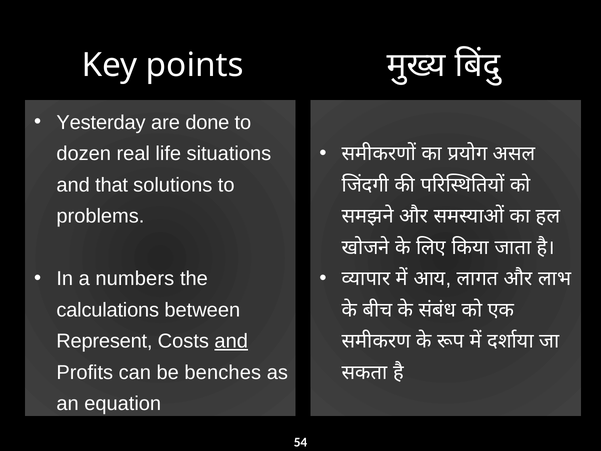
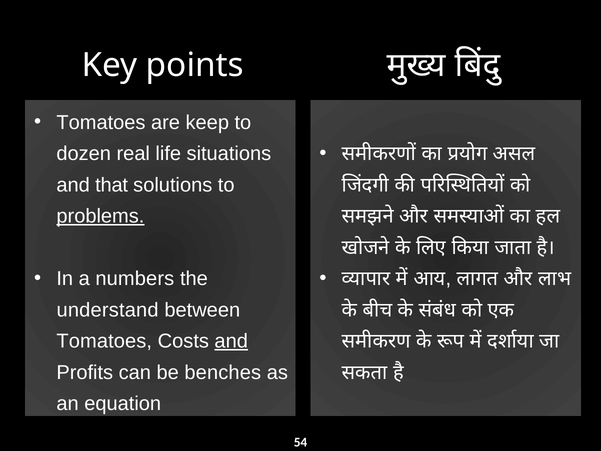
Yesterday: Yesterday -> Tomatoes (101, 122)
done: done -> keep (207, 122)
problems underline: none -> present (100, 216)
calculations: calculations -> understand (108, 310)
Represent: Represent -> Tomatoes (104, 341)
